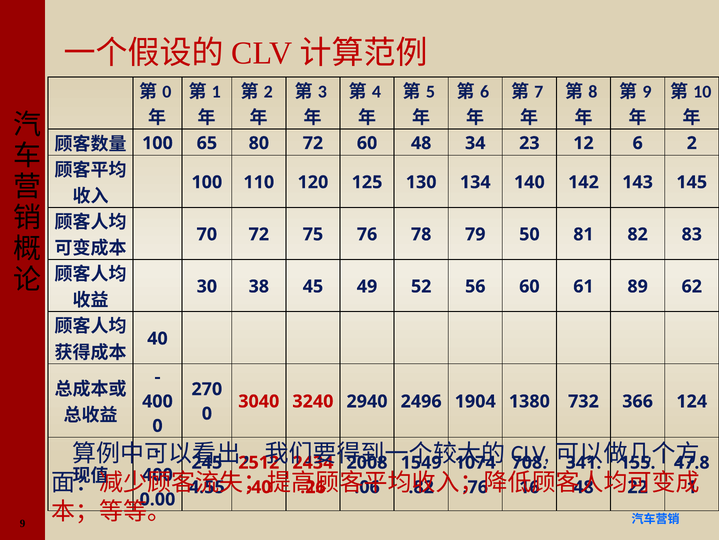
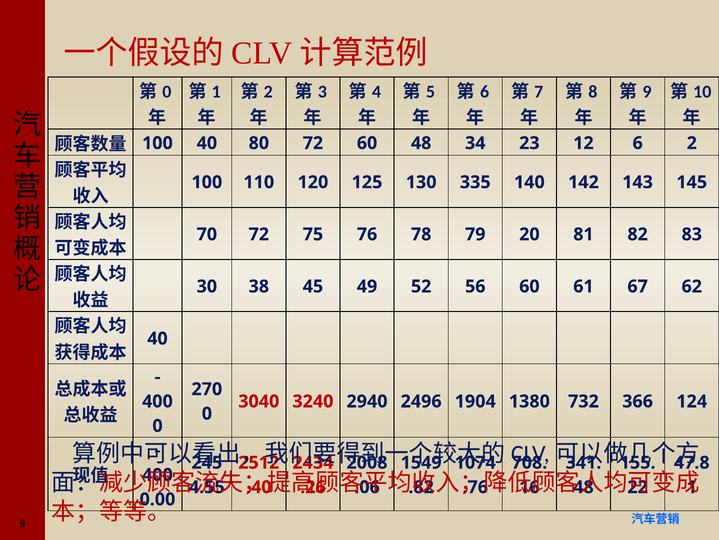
100 65: 65 -> 40 (207, 143)
134: 134 -> 335 (475, 182)
50: 50 -> 20 (529, 234)
89: 89 -> 67 (638, 286)
